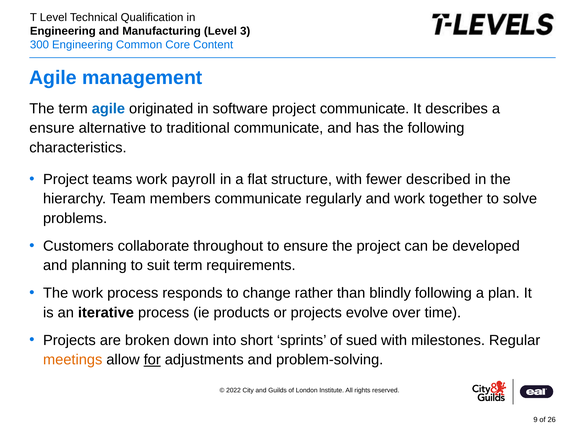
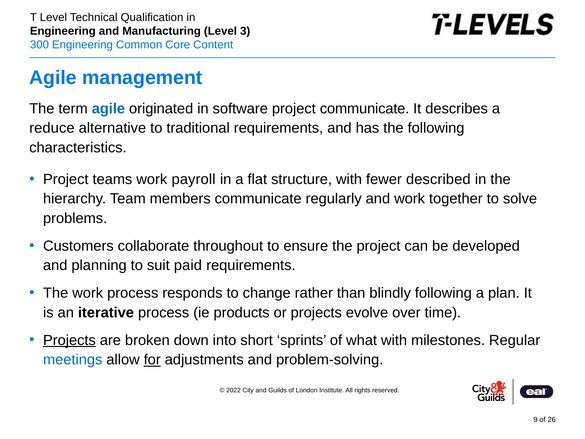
ensure: ensure -> reduce (52, 128)
traditional communicate: communicate -> requirements (278, 128)
suit term: term -> paid (188, 265)
Projects underline: none -> present (69, 340)
sued: sued -> what (362, 340)
meetings colour: orange -> blue (73, 360)
